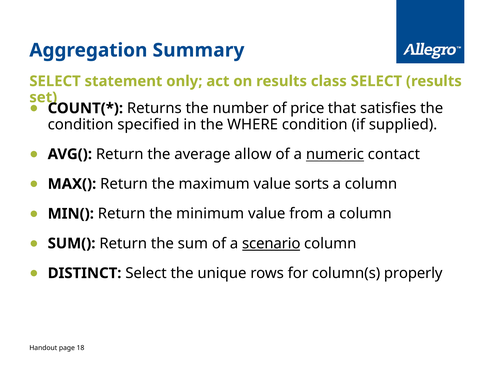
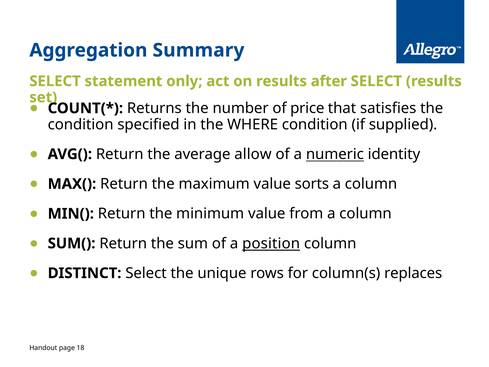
class: class -> after (329, 81)
contact: contact -> identity (394, 154)
scenario: scenario -> position (271, 243)
properly: properly -> replaces (413, 273)
